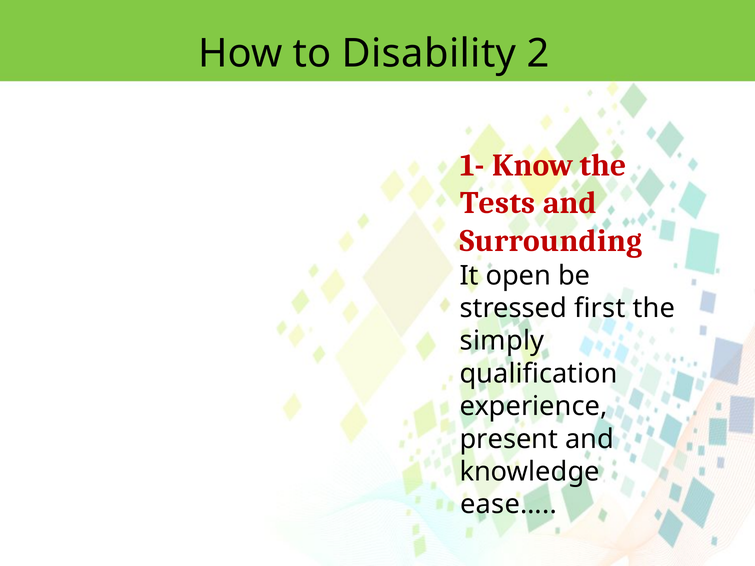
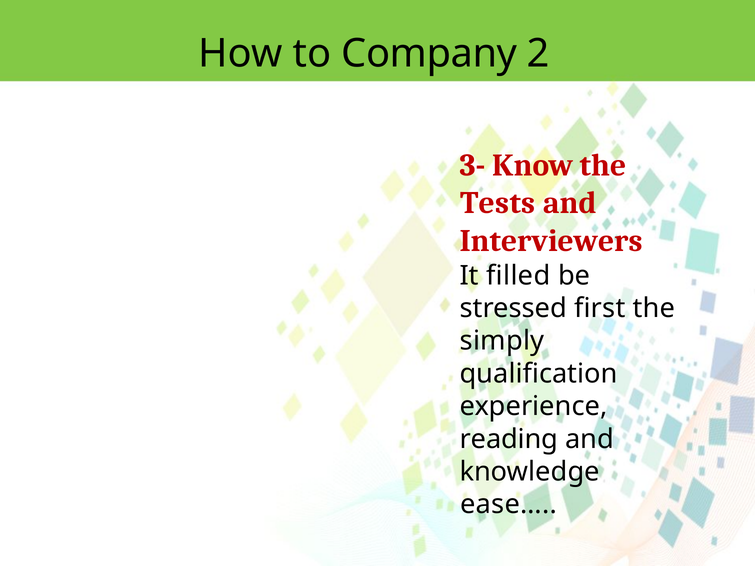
Disability: Disability -> Company (429, 54)
1-: 1- -> 3- (473, 165)
Surrounding: Surrounding -> Interviewers (551, 241)
open: open -> filled (518, 276)
present: present -> reading (509, 439)
